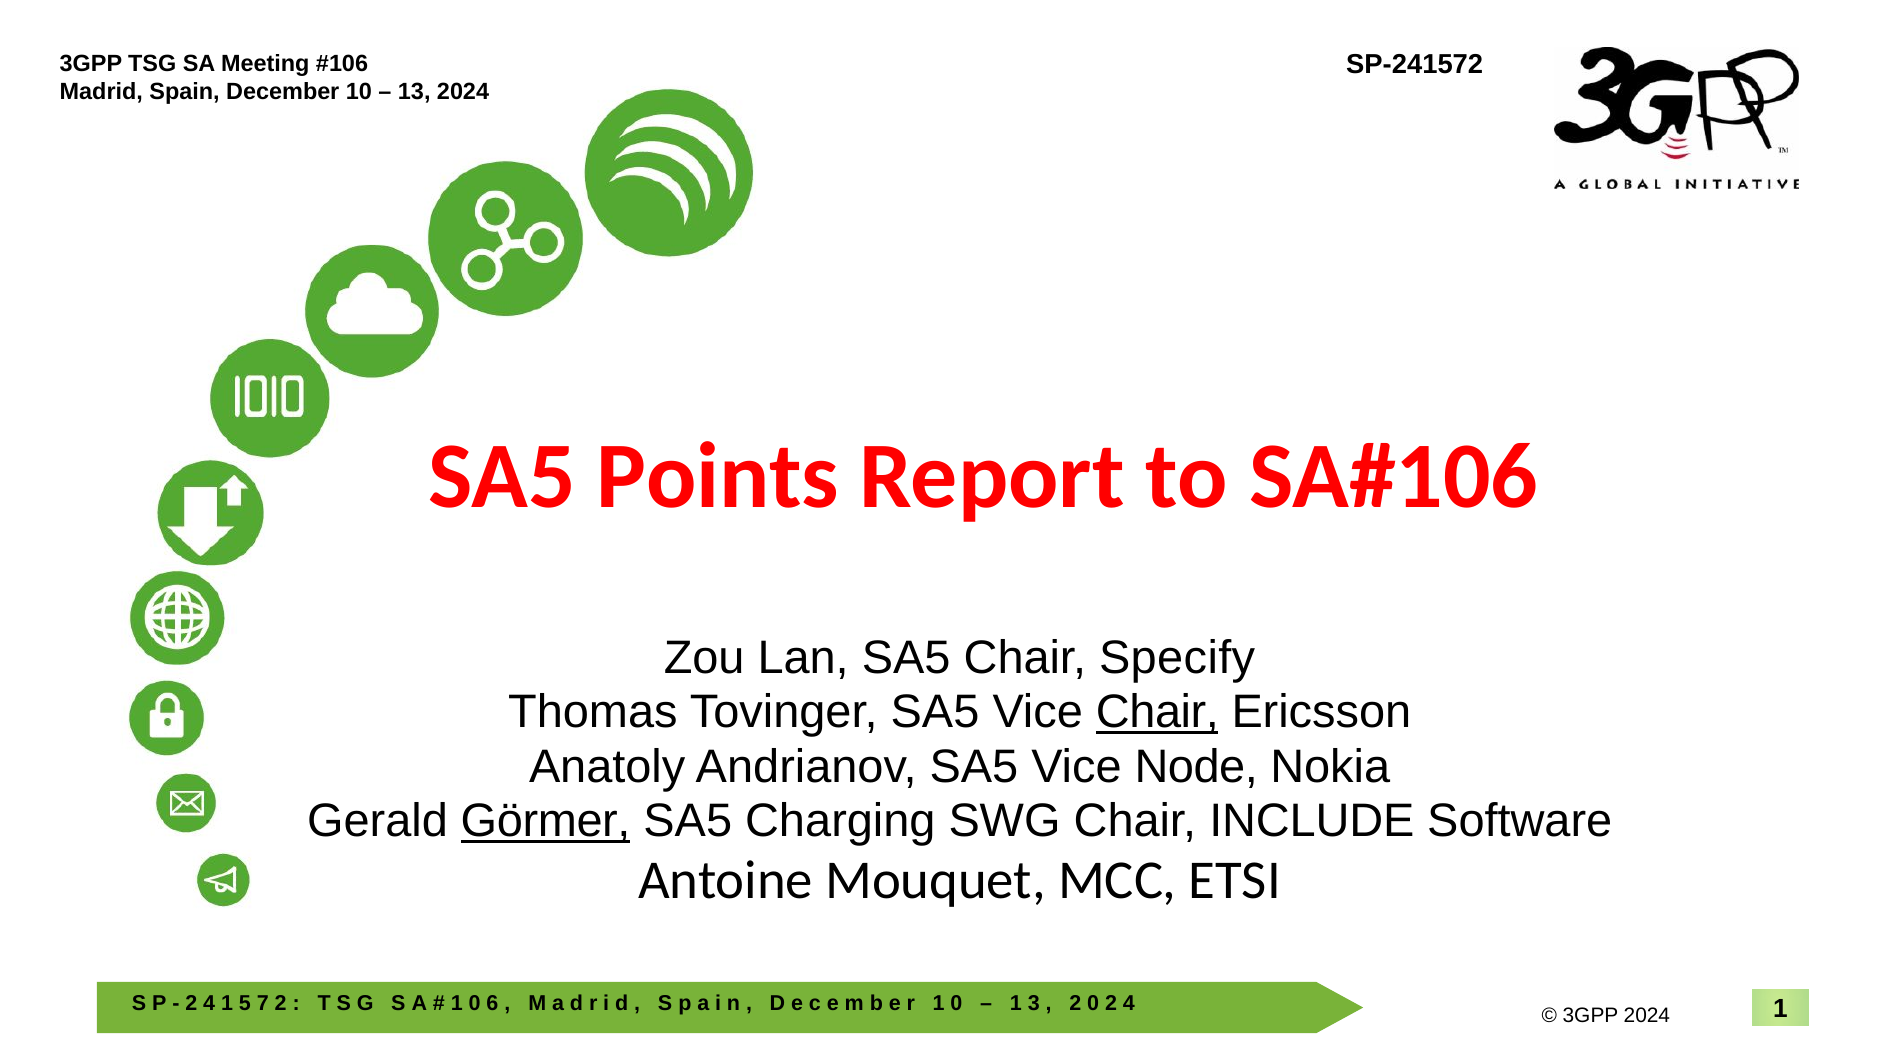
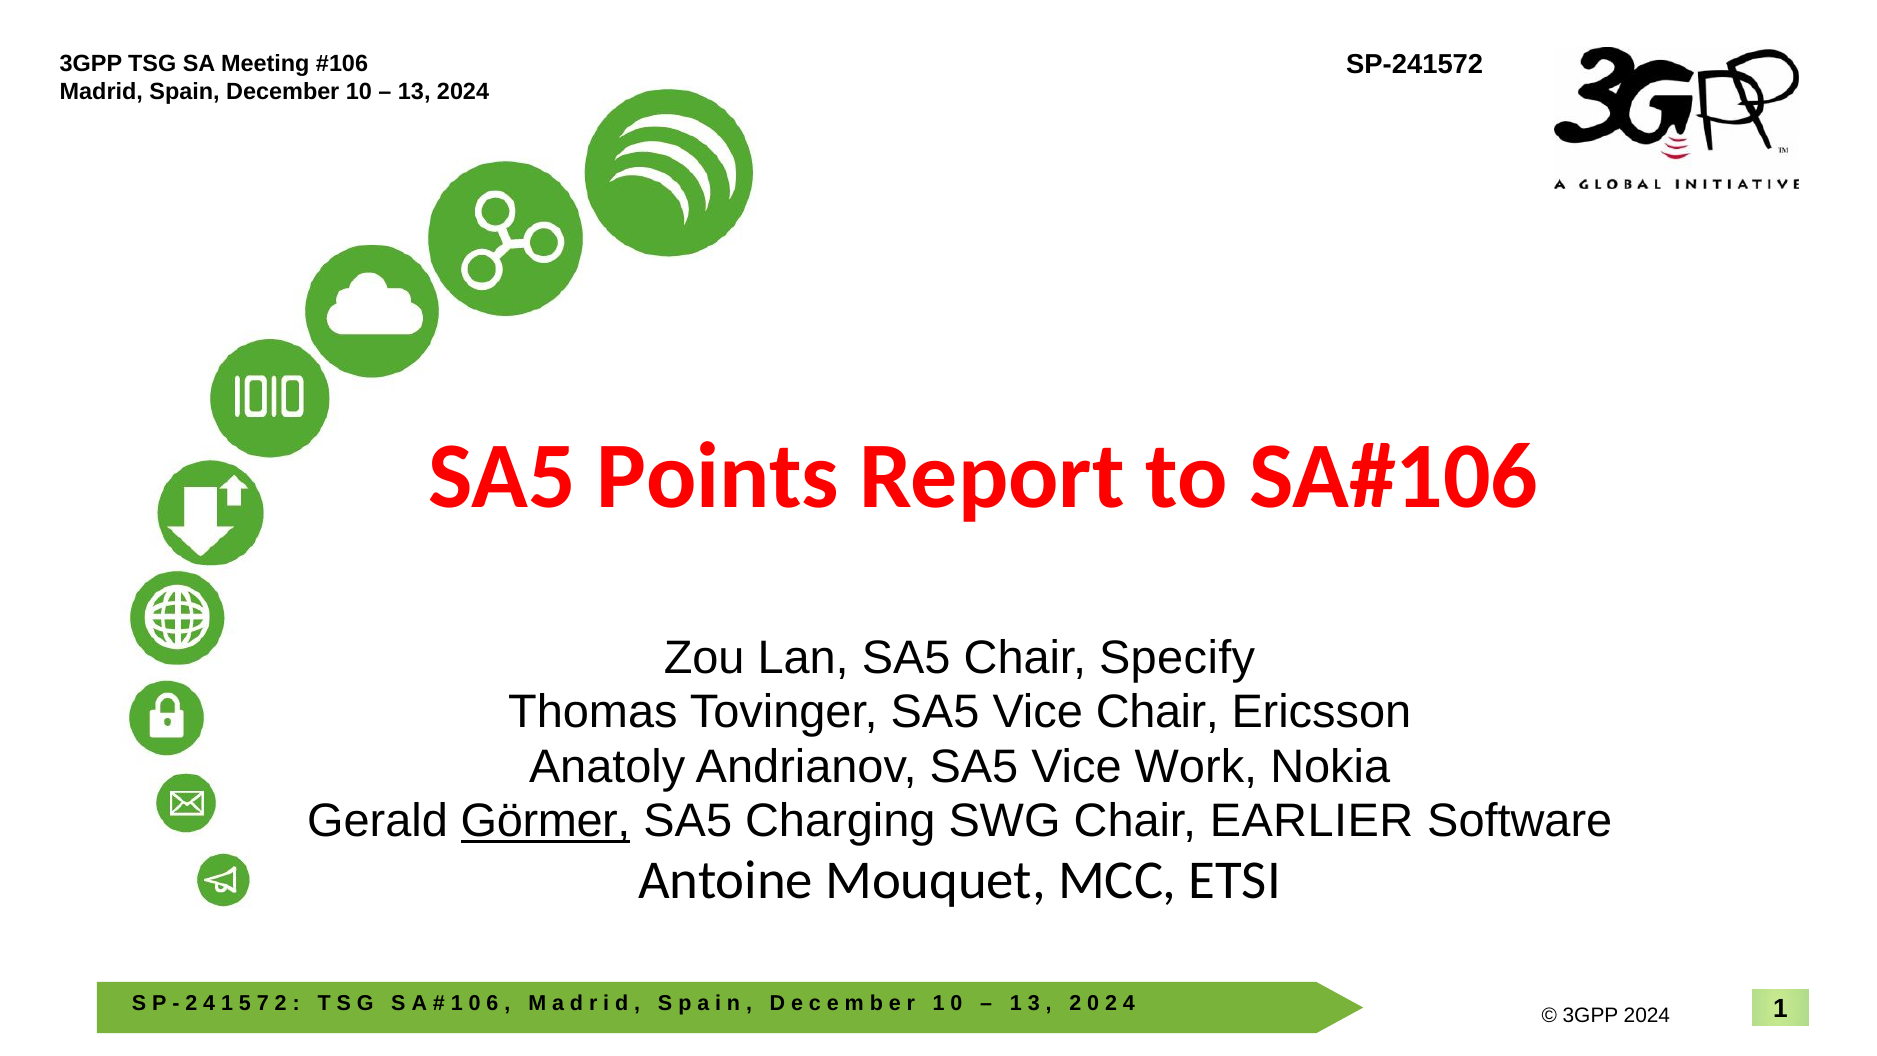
Chair underline: present -> none (1157, 712)
Node: Node -> Work (1196, 766)
INCLUDE: INCLUDE -> EARLIER (1312, 821)
